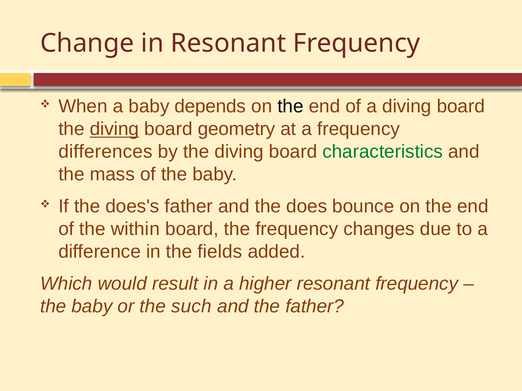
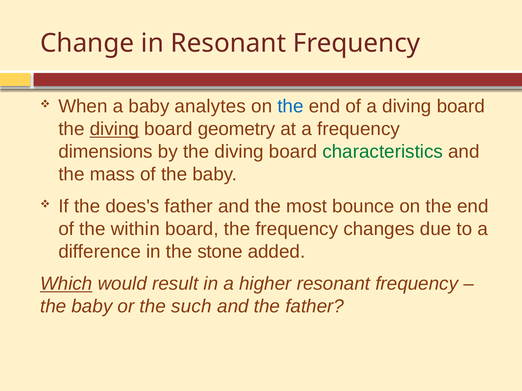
depends: depends -> analytes (210, 107)
the colour: black -> blue (290, 107)
differences: differences -> dimensions (106, 152)
does: does -> most (307, 207)
fields: fields -> stone (220, 252)
Which underline: none -> present (66, 284)
